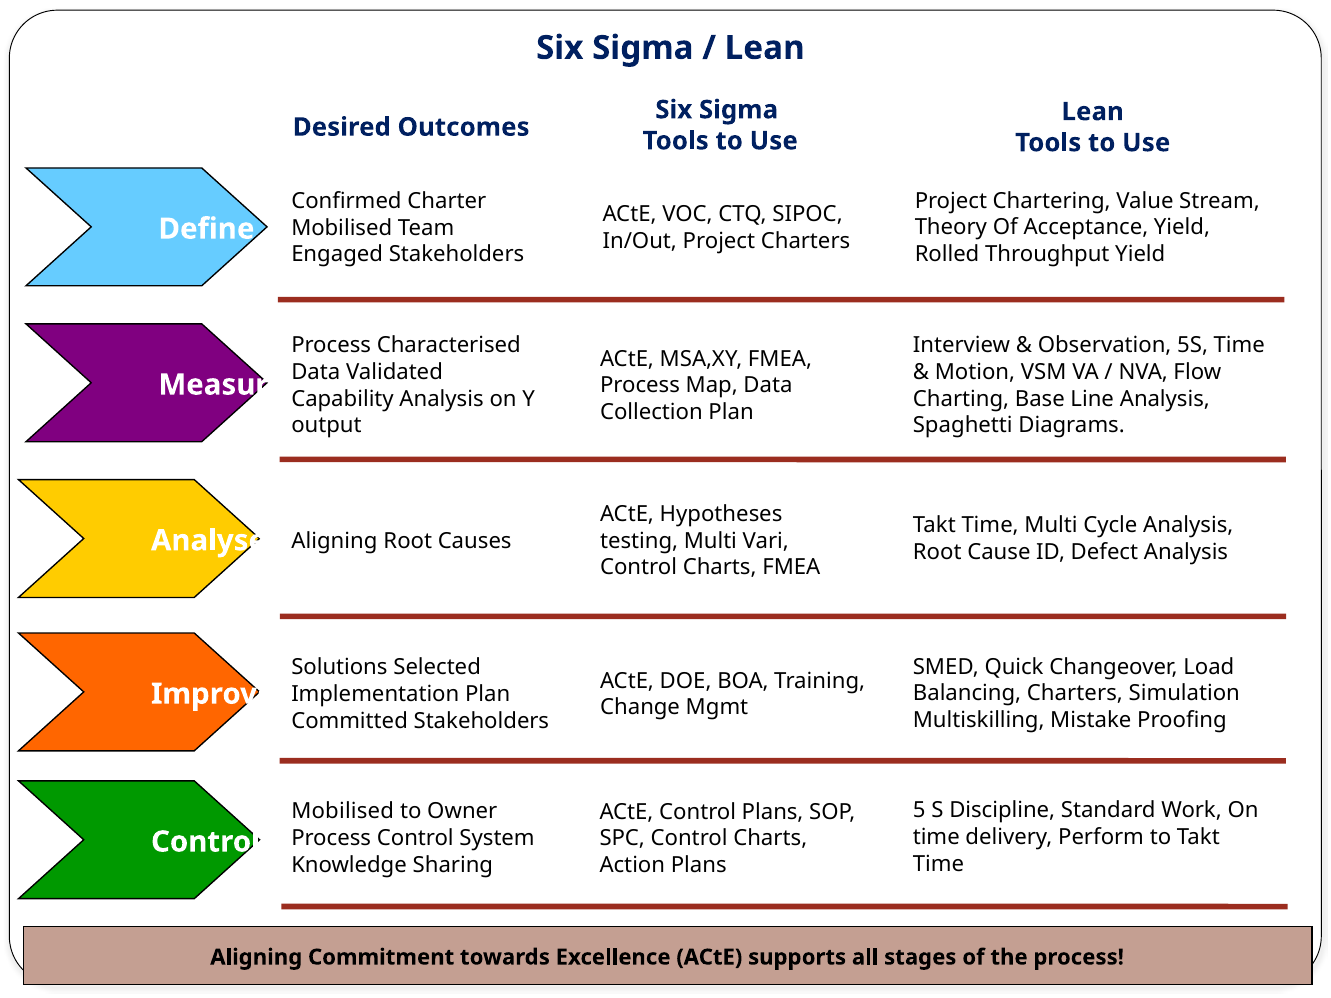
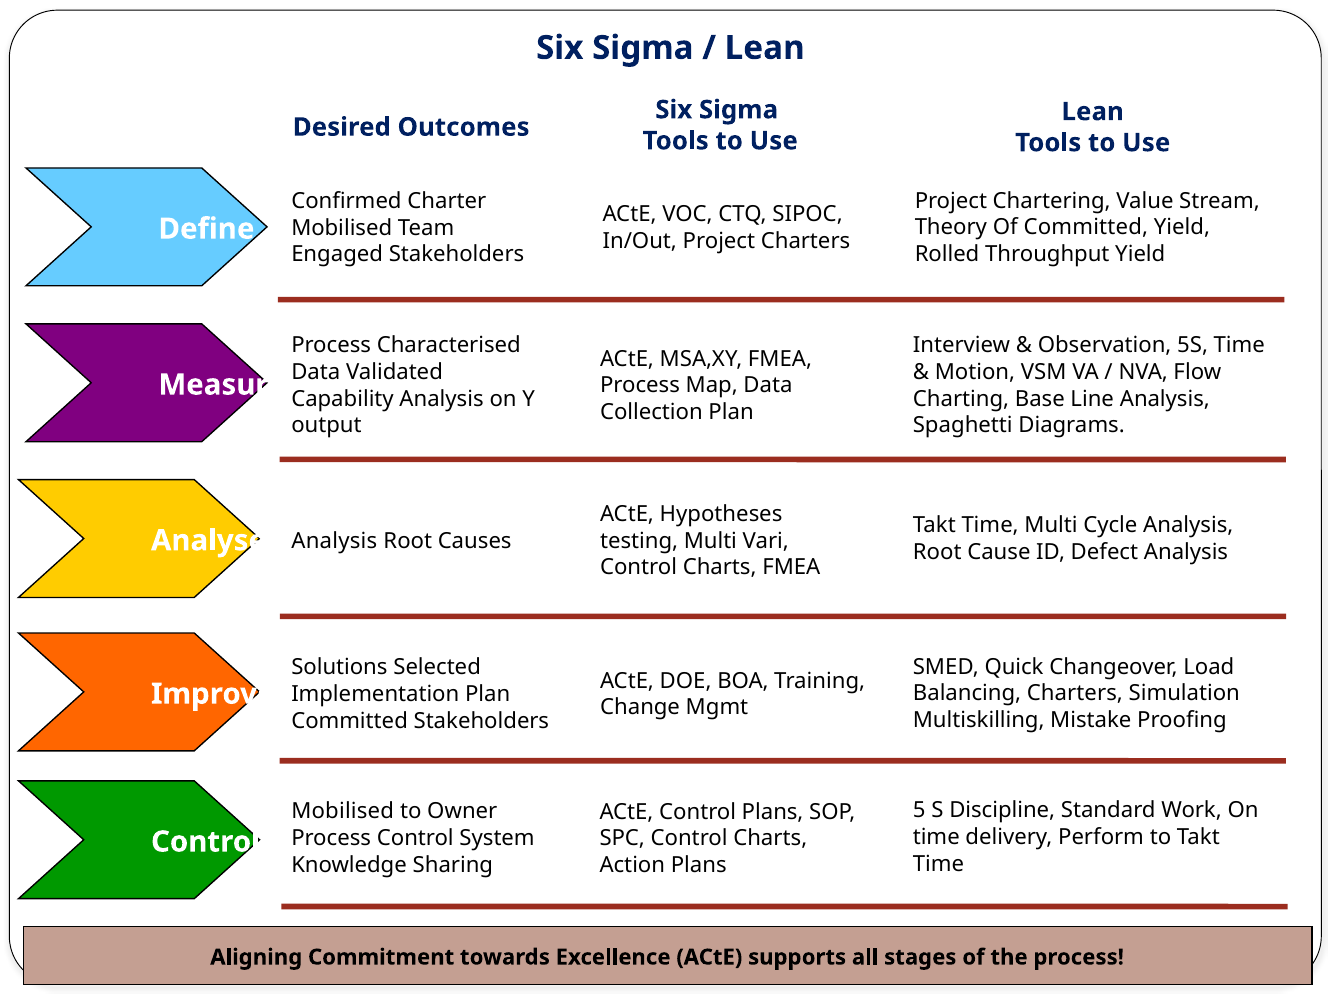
Of Acceptance: Acceptance -> Committed (1086, 228)
Aligning: Aligning -> Analysis (334, 541)
